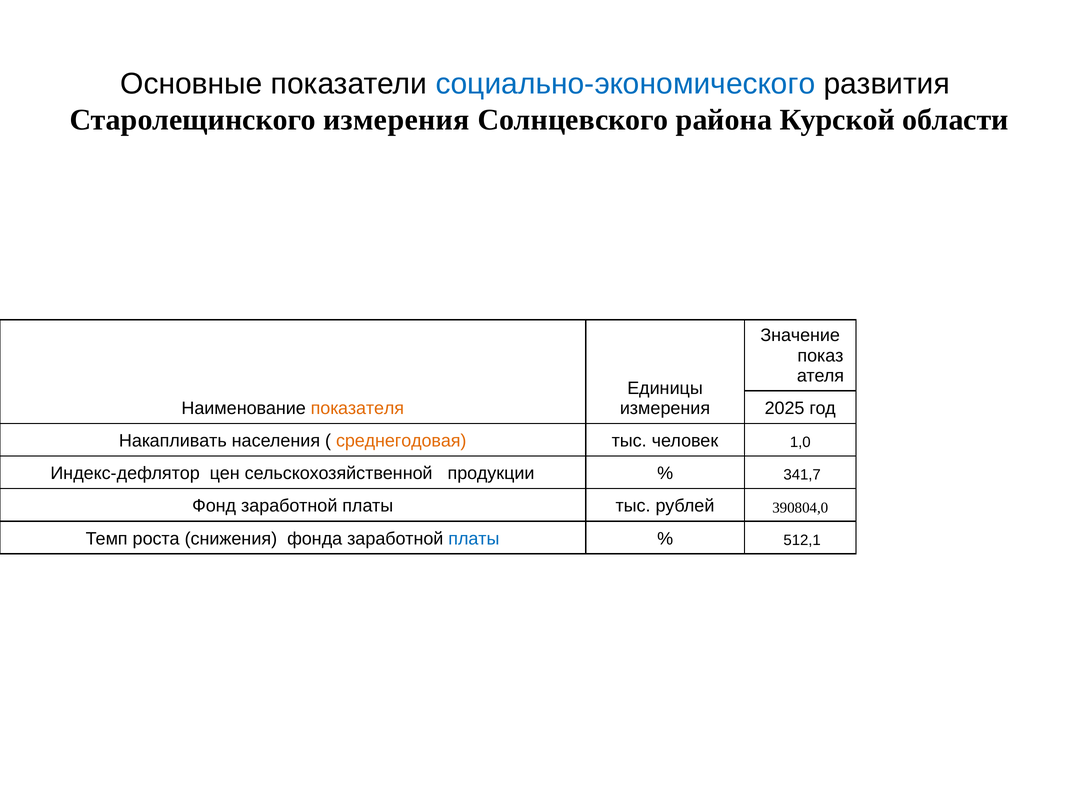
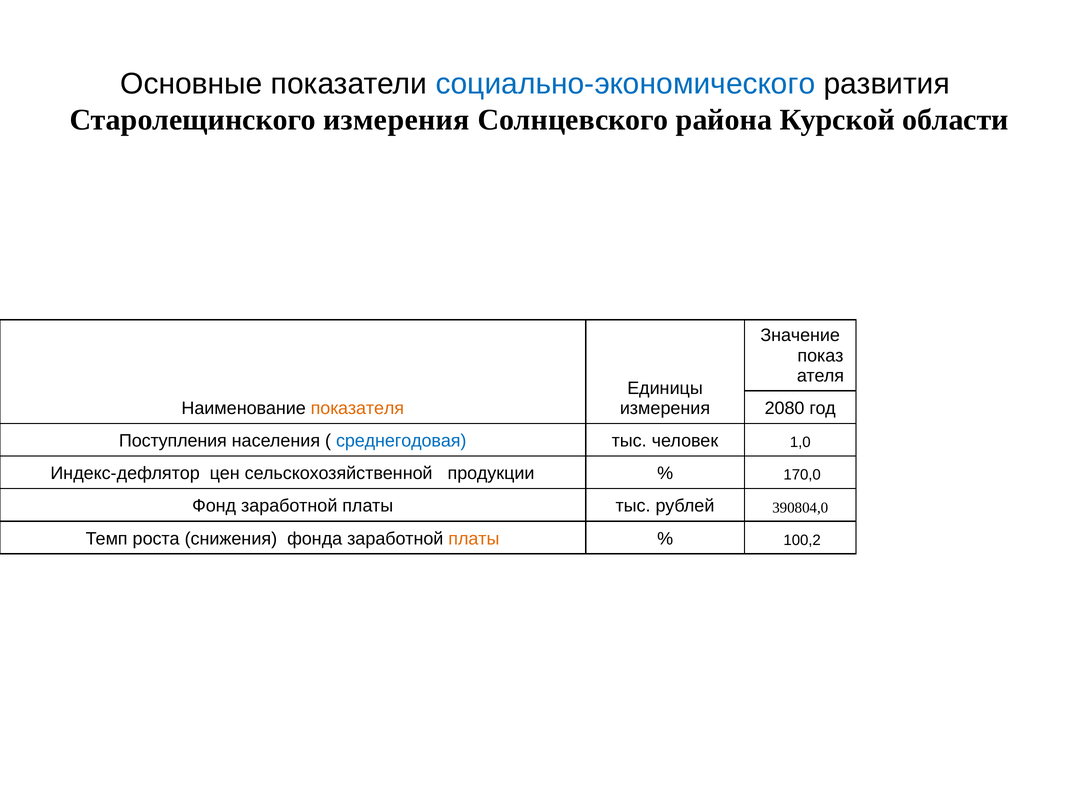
2025: 2025 -> 2080 (785, 408)
Накапливать: Накапливать -> Поступления (173, 441)
среднегодовая colour: orange -> blue (401, 441)
341,7: 341,7 -> 170,0 (802, 475)
платы colour: blue -> orange (474, 539)
512,1: 512,1 -> 100,2 (802, 540)
